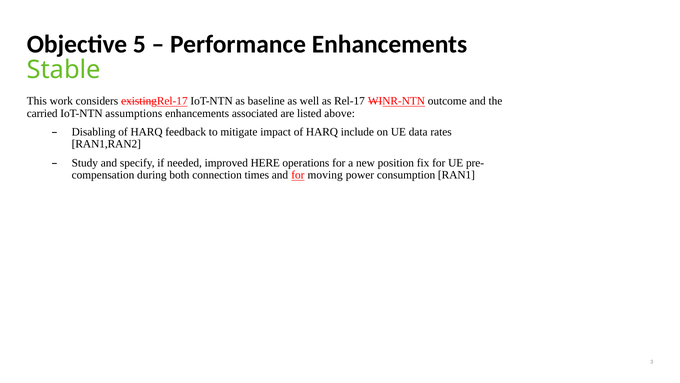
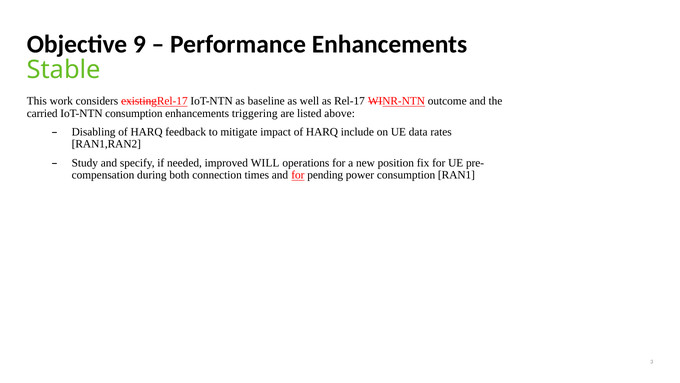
5: 5 -> 9 (139, 44)
IoT-NTN assumptions: assumptions -> consumption (134, 113)
associated: associated -> triggering (255, 113)
HERE: HERE -> WILL (265, 163)
moving: moving -> pending (325, 175)
